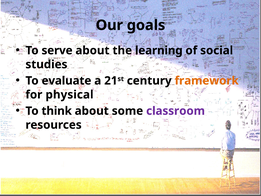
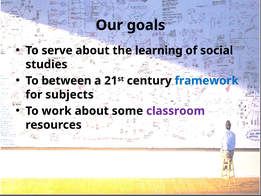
evaluate: evaluate -> between (66, 81)
framework colour: orange -> blue (207, 81)
physical: physical -> subjects (70, 95)
think: think -> work (57, 111)
